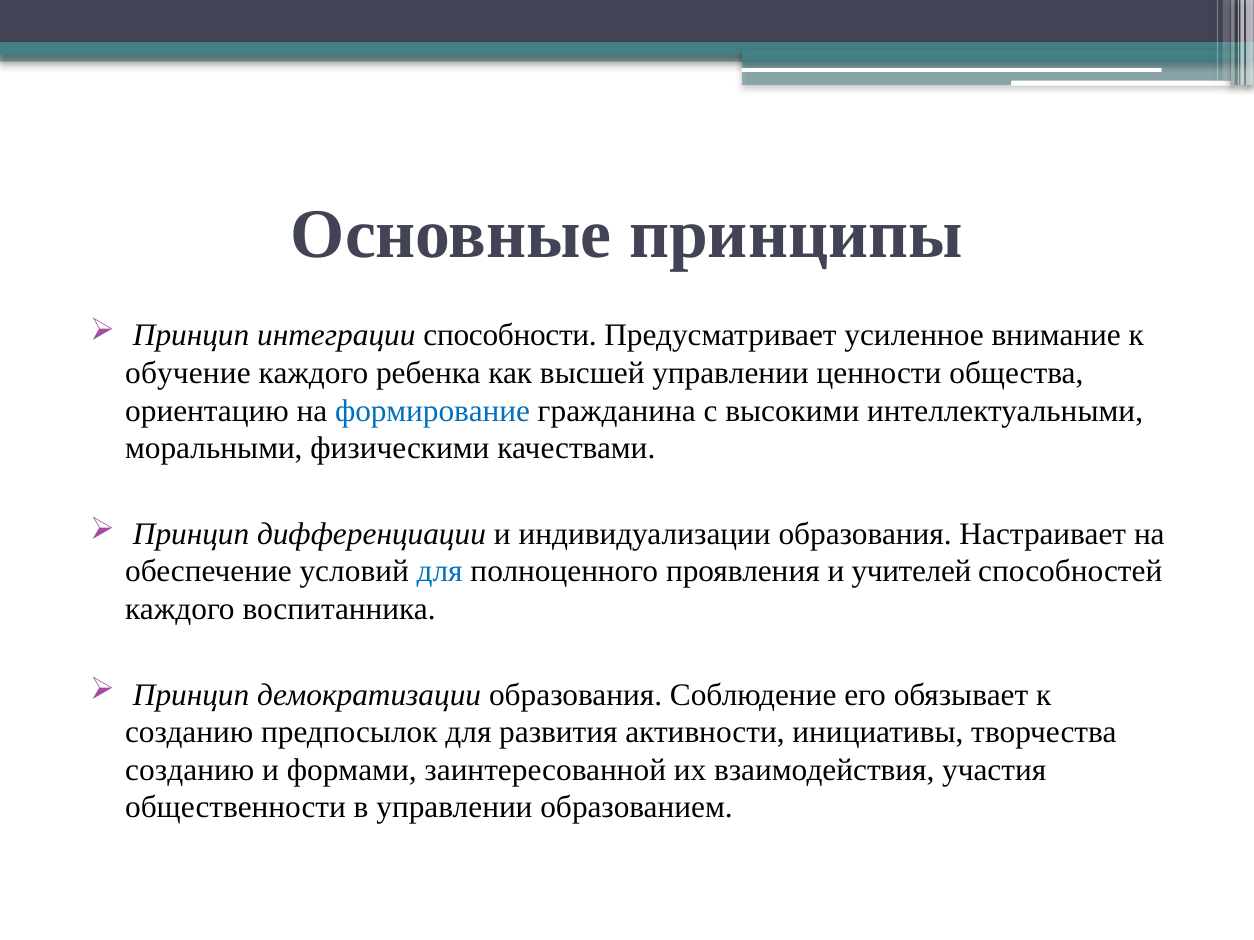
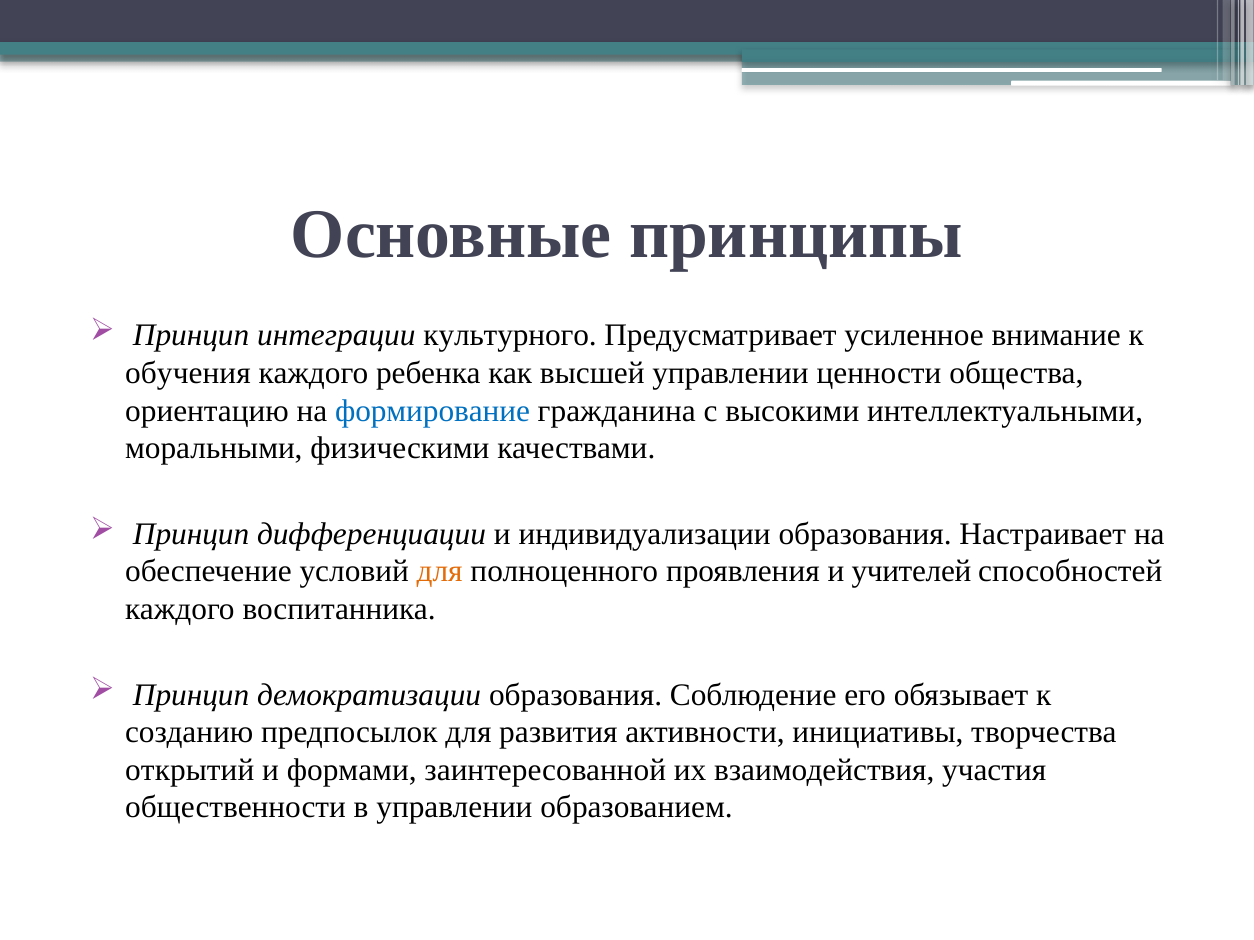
способности: способности -> культурного (510, 336)
обучение: обучение -> обучения (188, 373)
для colour: blue -> orange (440, 572)
созданию: созданию -> открытий (190, 770)
